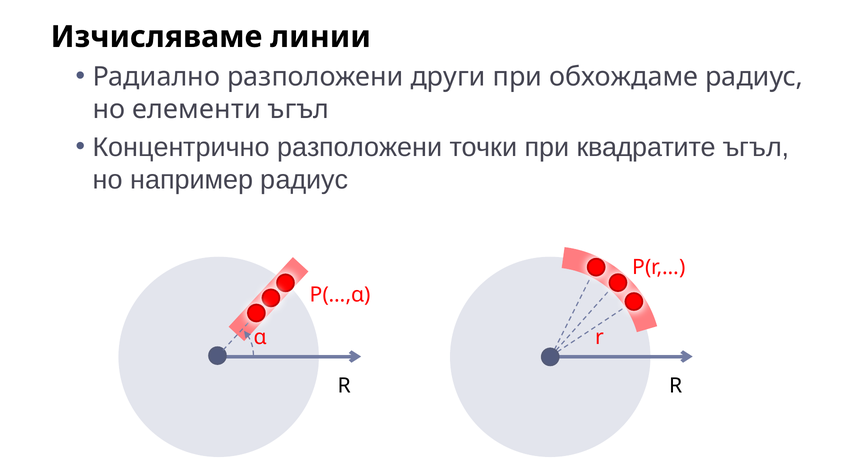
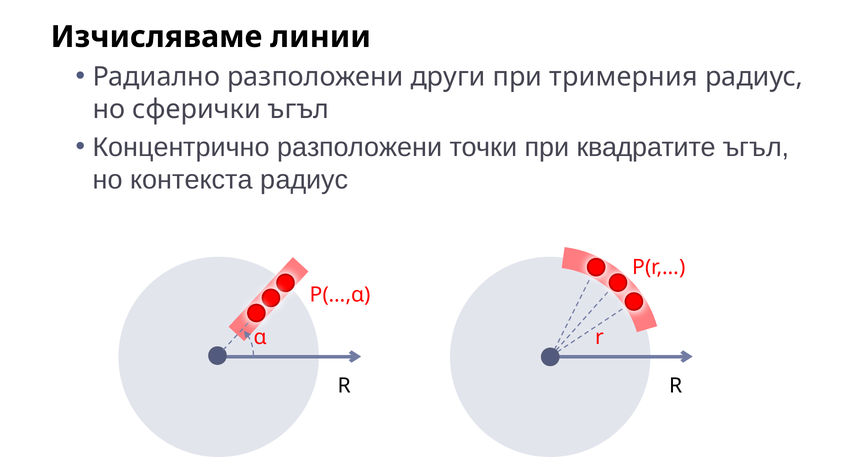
обхождаме: обхождаме -> тримерния (624, 77)
елементи: елементи -> сферички (197, 109)
например: например -> контекста (192, 180)
